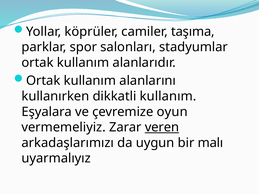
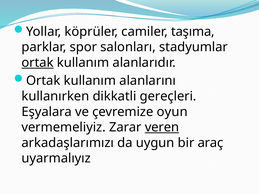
ortak underline: none -> present (38, 63)
dikkatli kullanım: kullanım -> gereçleri (168, 96)
malı: malı -> araç (210, 143)
